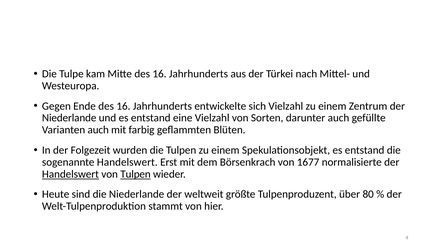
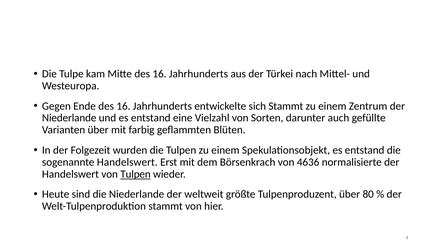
sich Vielzahl: Vielzahl -> Stammt (286, 106)
Varianten auch: auch -> über (98, 130)
1677: 1677 -> 4636 (308, 162)
Handelswert underline: present -> none (70, 174)
